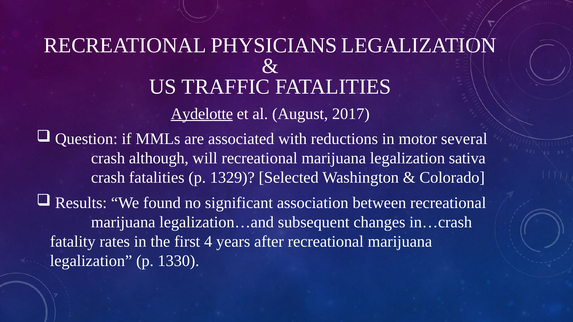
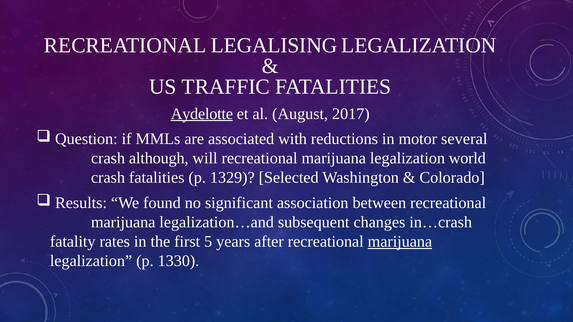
PHYSICIANS: PHYSICIANS -> LEGALISING (274, 45)
sativa: sativa -> world (467, 158)
4: 4 -> 5 (208, 242)
marijuana underline: none -> present (400, 242)
